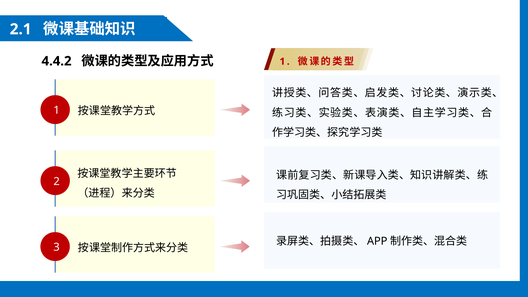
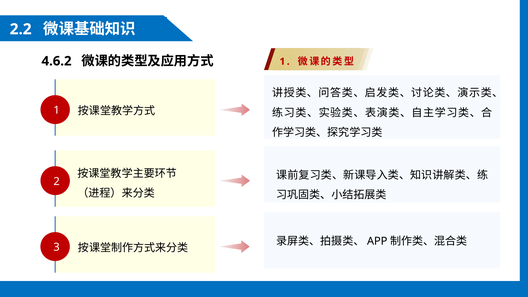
2.1: 2.1 -> 2.2 (21, 29)
4.4.2: 4.4.2 -> 4.6.2 (57, 61)
